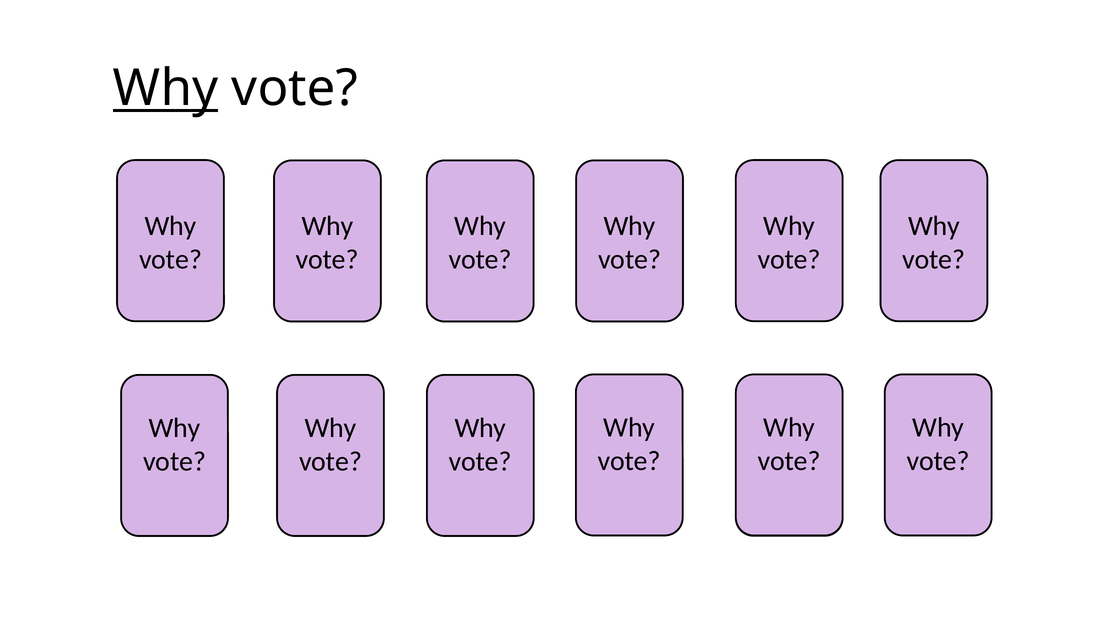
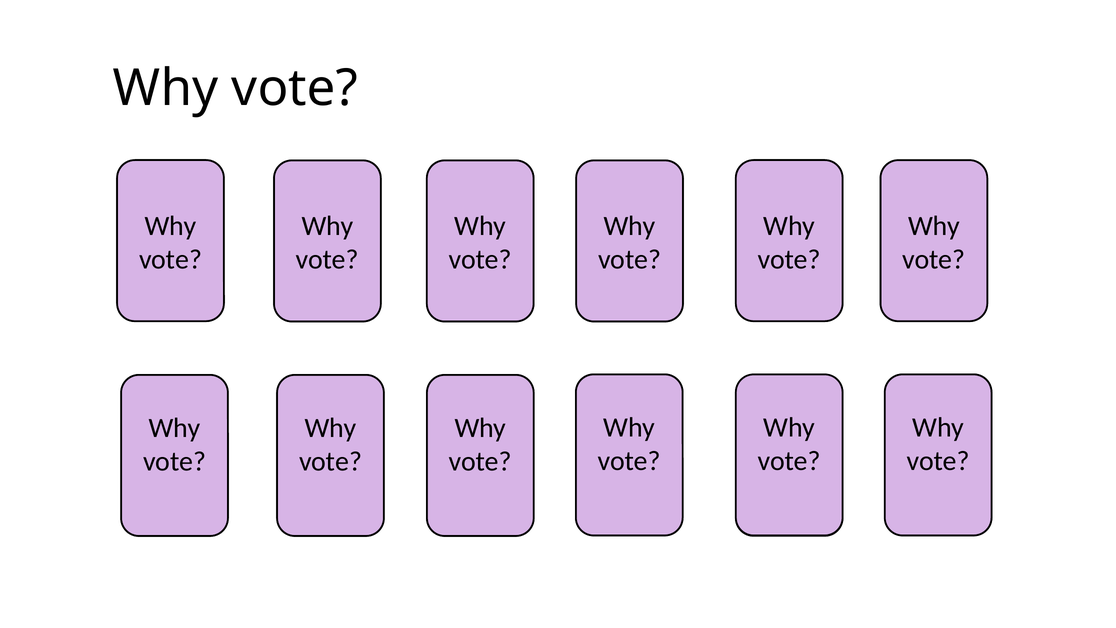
Why underline: present -> none (166, 88)
